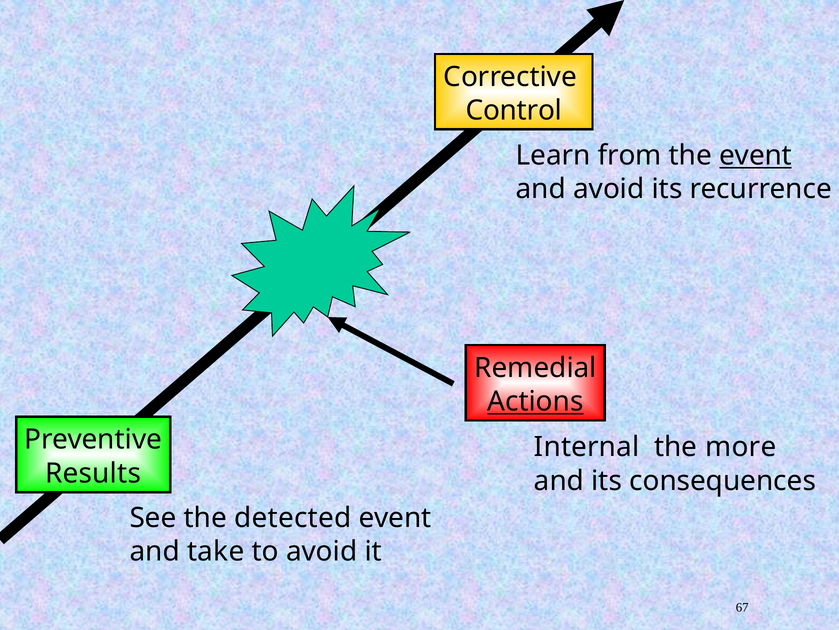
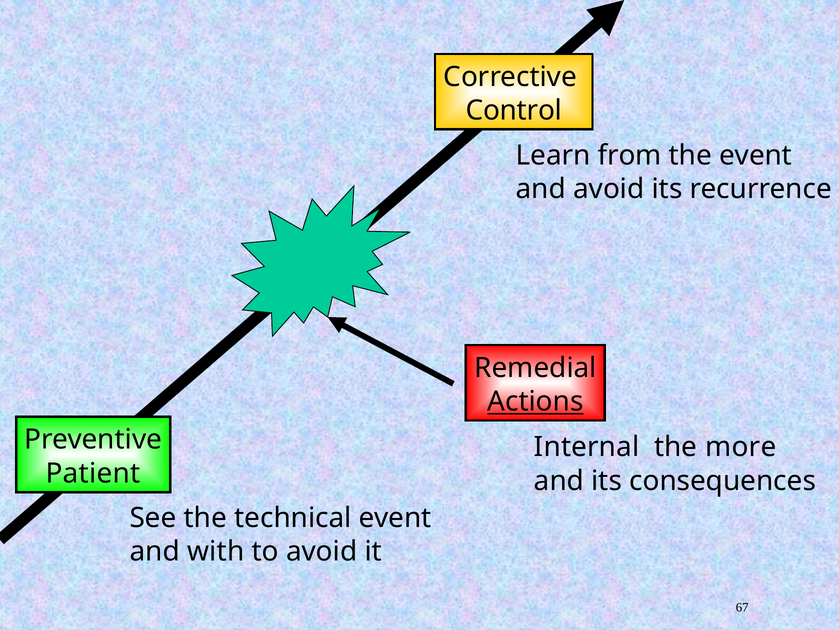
event underline: present -> none (756, 155)
Results: Results -> Patient (93, 473)
detected: detected -> technical (293, 517)
take: take -> with (216, 551)
